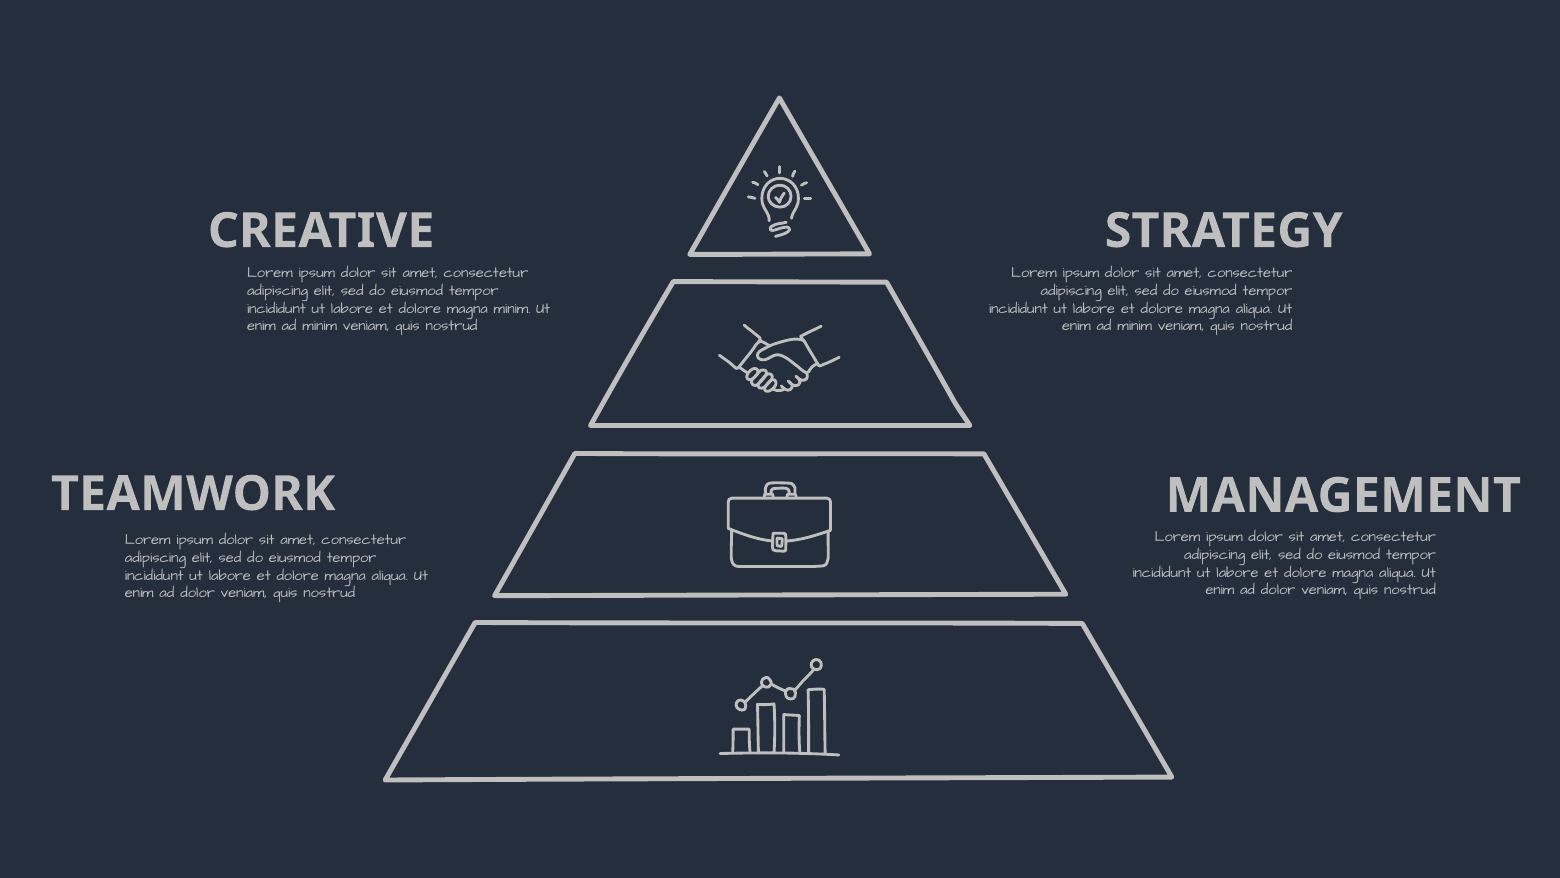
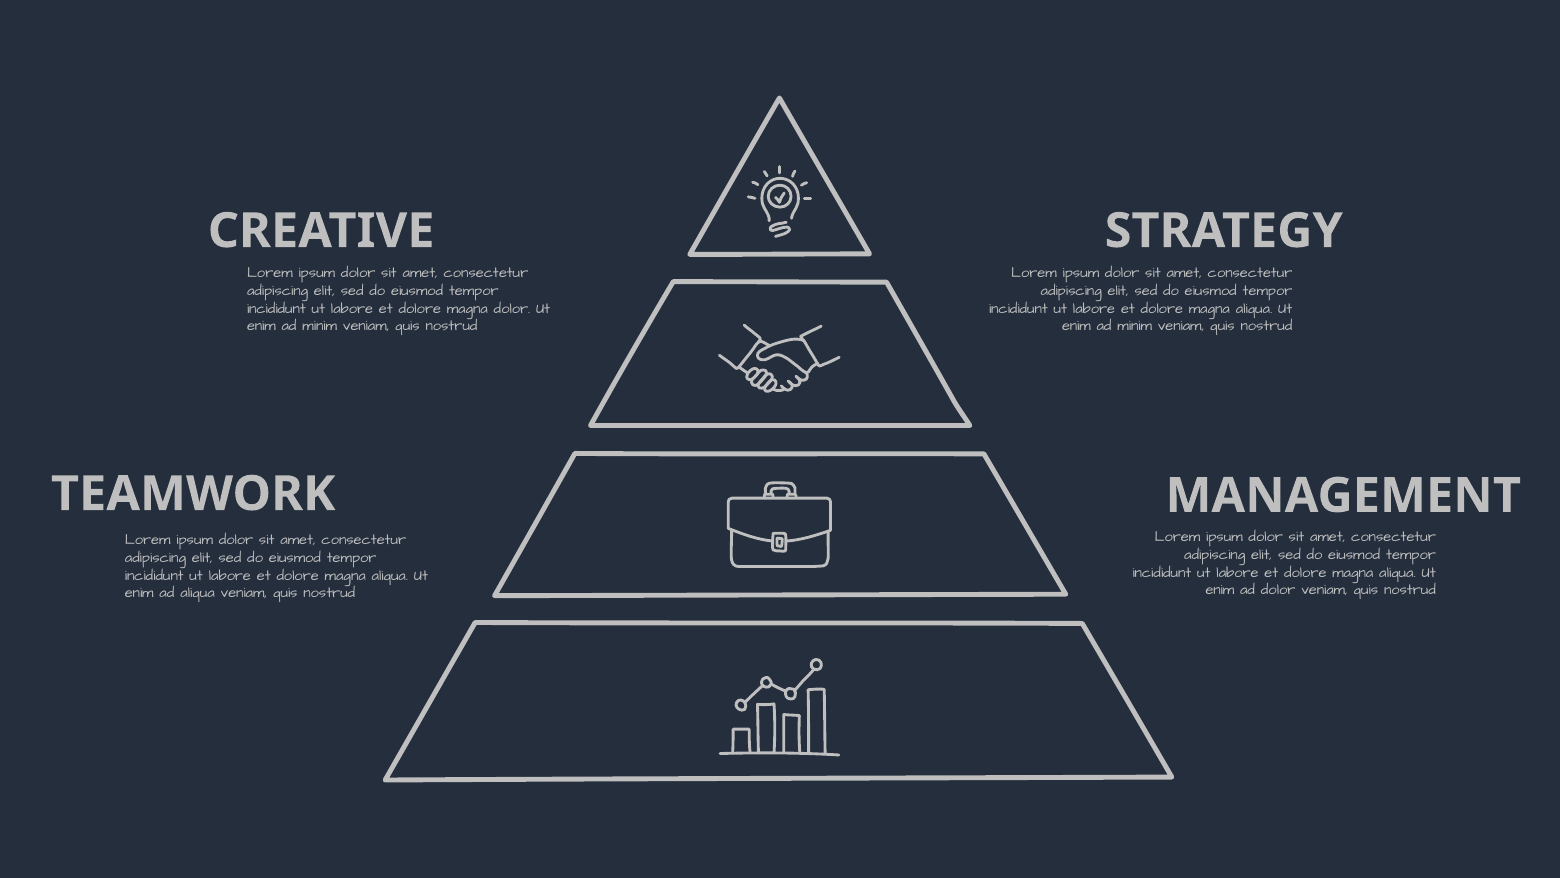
magna minim: minim -> dolor (512, 308)
dolor: dolor -> aliqua (198, 592)
